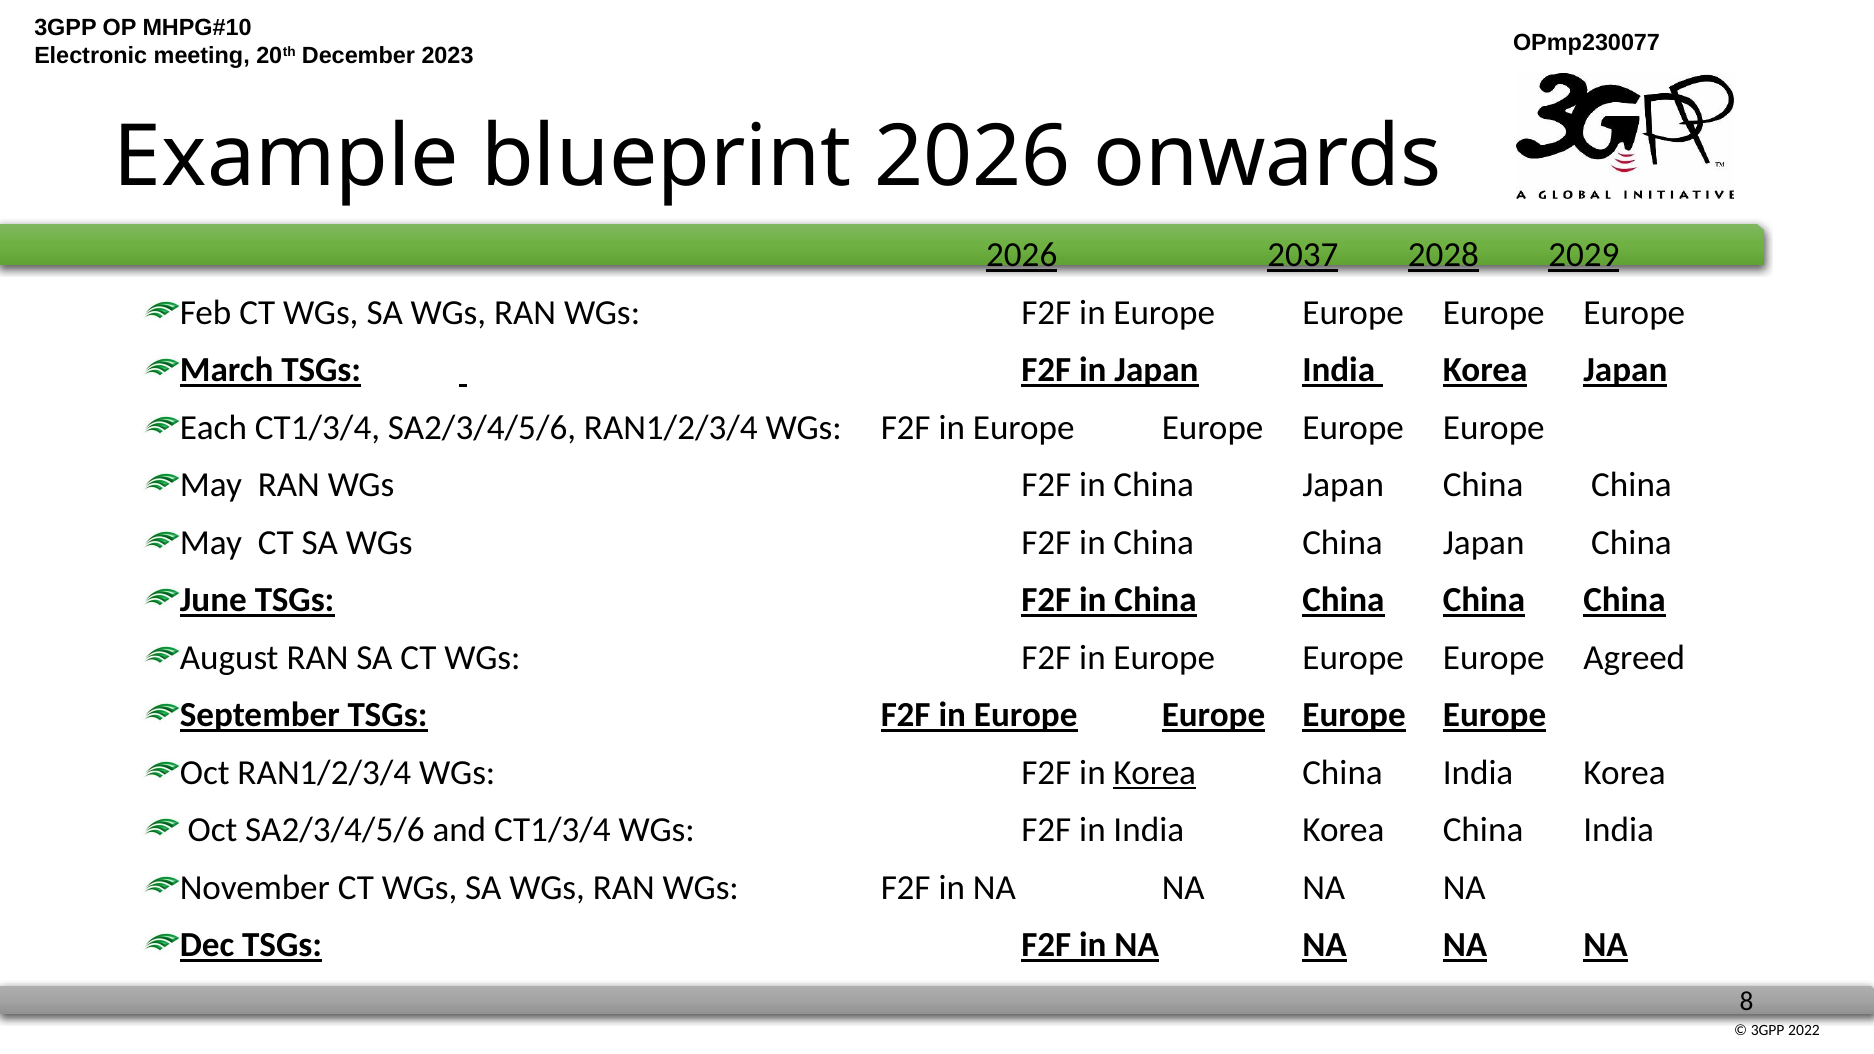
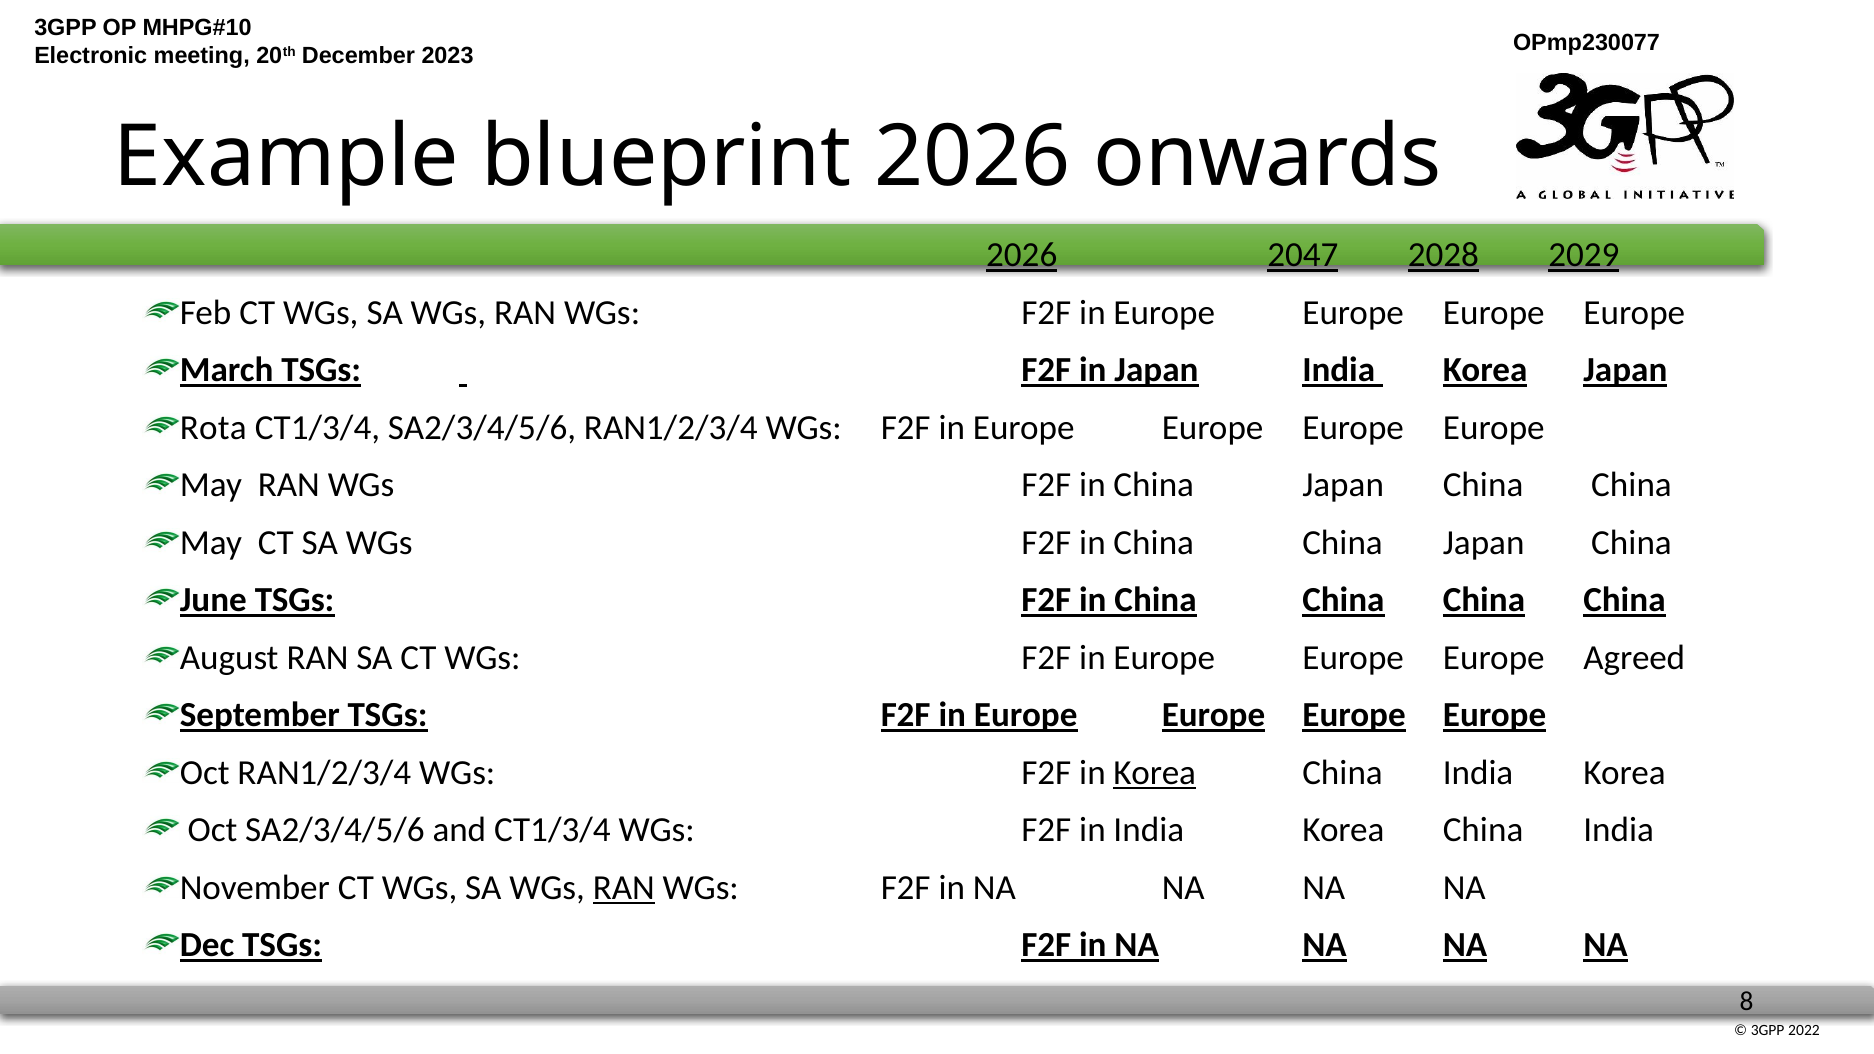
2037: 2037 -> 2047 (1303, 255)
Each: Each -> Rota (213, 428)
RAN underline: none -> present (624, 888)
